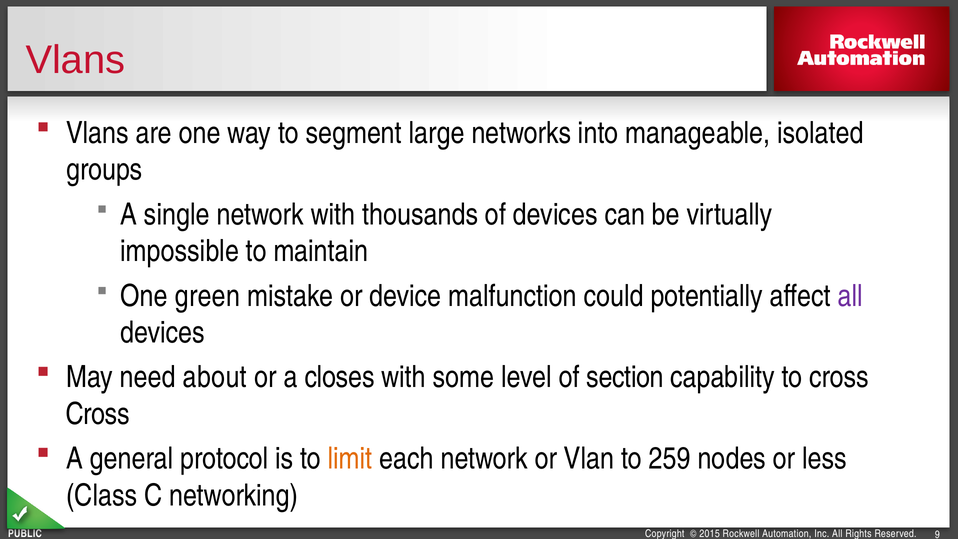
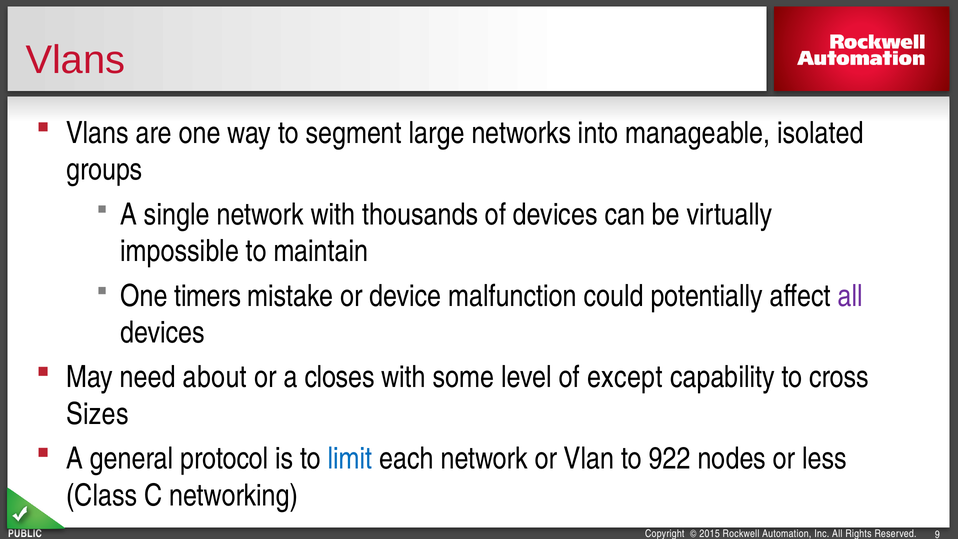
green: green -> timers (208, 296)
section: section -> except (625, 377)
Cross: Cross -> Sizes (97, 414)
limit colour: orange -> blue (350, 459)
259: 259 -> 922 (670, 459)
